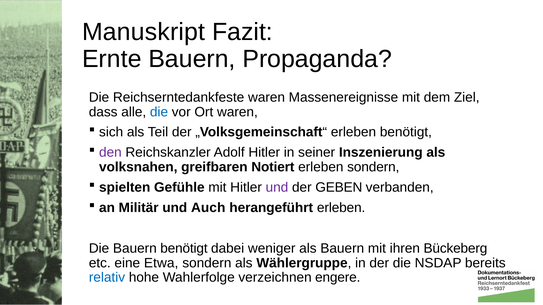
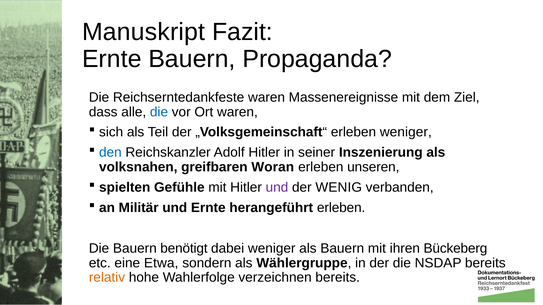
erleben benötigt: benötigt -> weniger (406, 132)
den colour: purple -> blue (110, 153)
Notiert: Notiert -> Woran (273, 167)
erleben sondern: sondern -> unseren (373, 167)
GEBEN: GEBEN -> WENIG (339, 188)
und Auch: Auch -> Ernte (208, 208)
relativ colour: blue -> orange (107, 278)
verzeichnen engere: engere -> bereits (338, 278)
